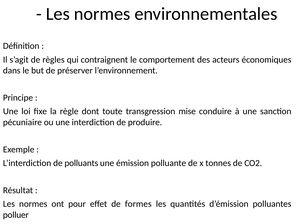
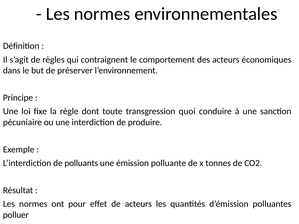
mise: mise -> quoi (187, 111)
de formes: formes -> acteurs (138, 204)
